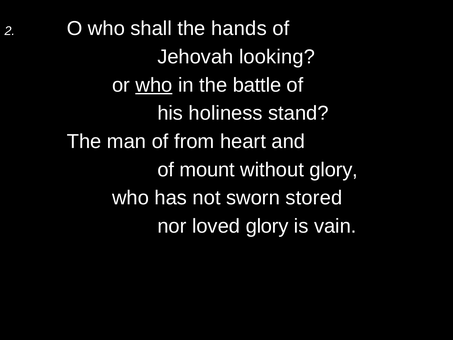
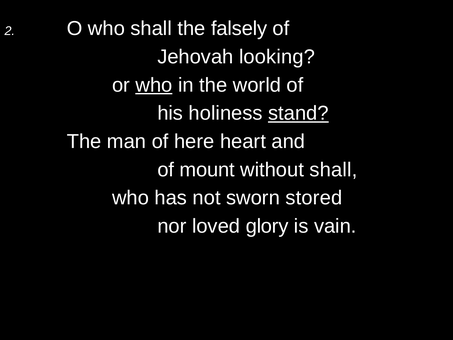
hands: hands -> falsely (239, 29)
battle: battle -> world (257, 85)
stand underline: none -> present (298, 113)
from: from -> here (194, 141)
without glory: glory -> shall (333, 170)
